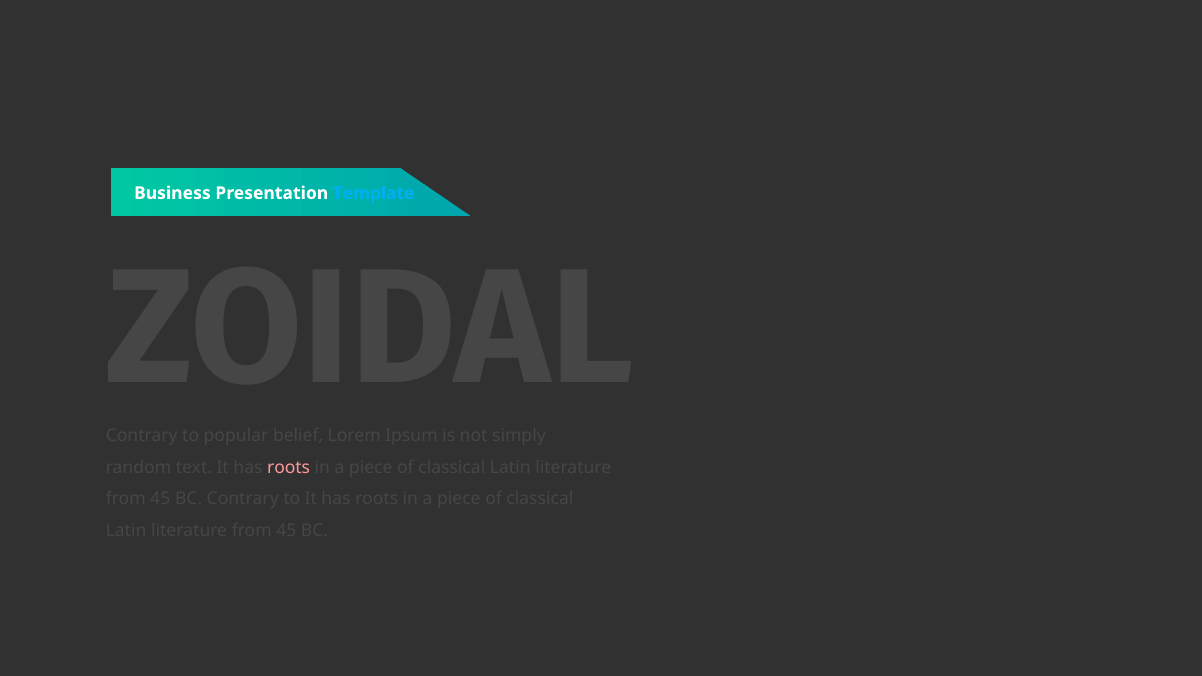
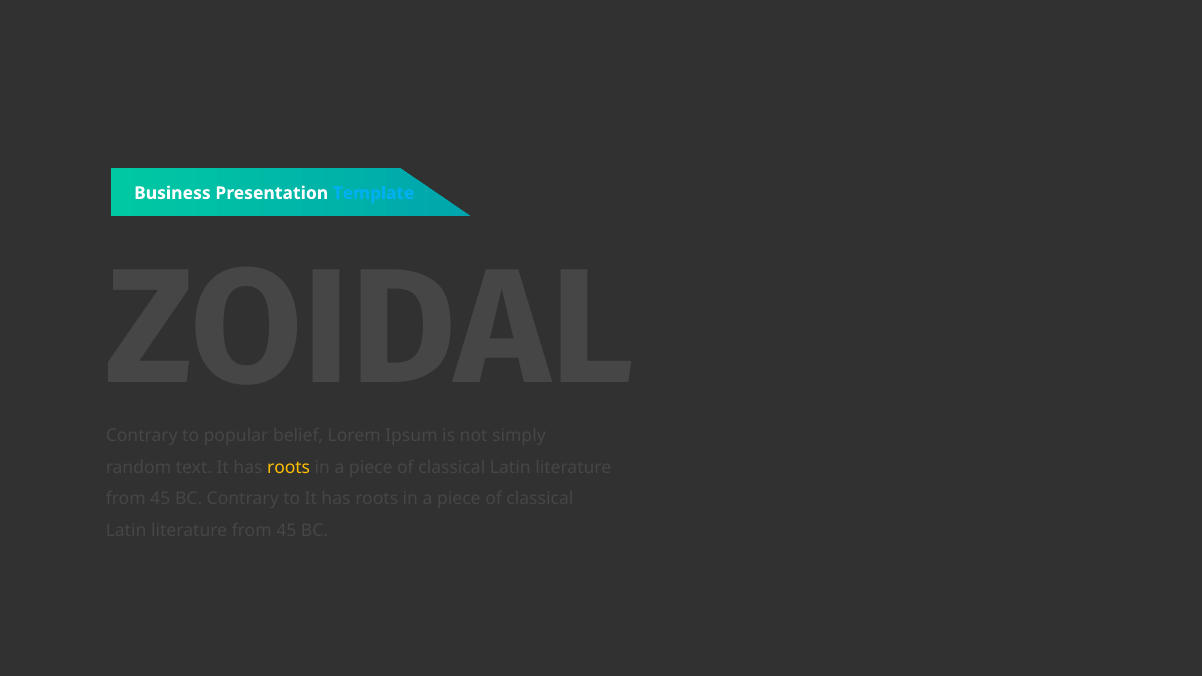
roots colour: pink -> yellow (289, 468)
